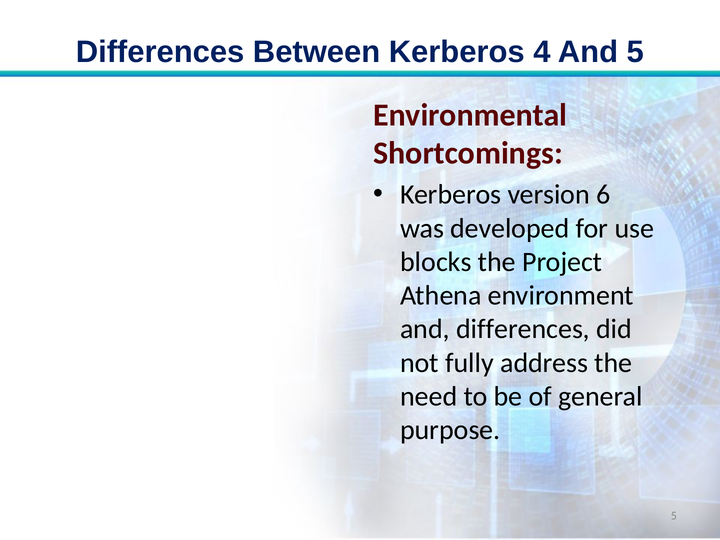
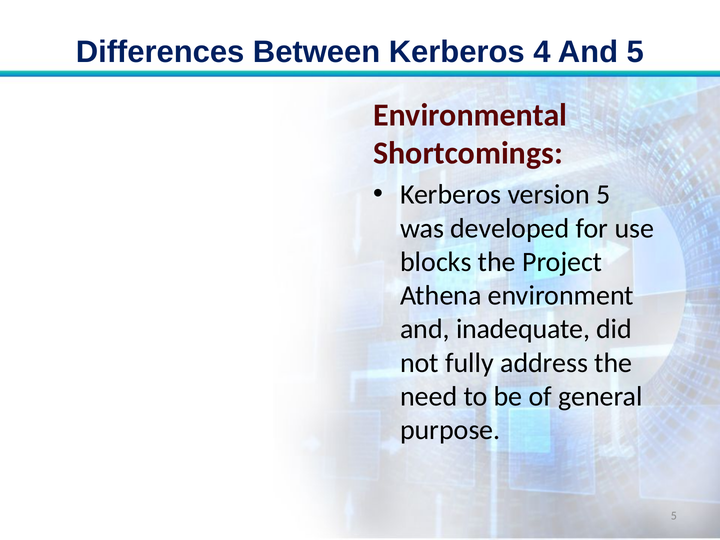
version 6: 6 -> 5 (603, 195)
and differences: differences -> inadequate (523, 329)
